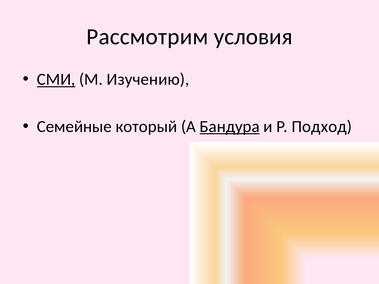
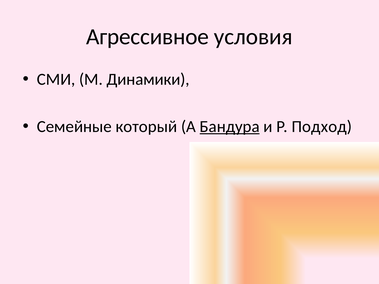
Рассмотрим: Рассмотрим -> Агрессивное (147, 37)
СМИ underline: present -> none (56, 80)
Изучению: Изучению -> Динамики (148, 80)
